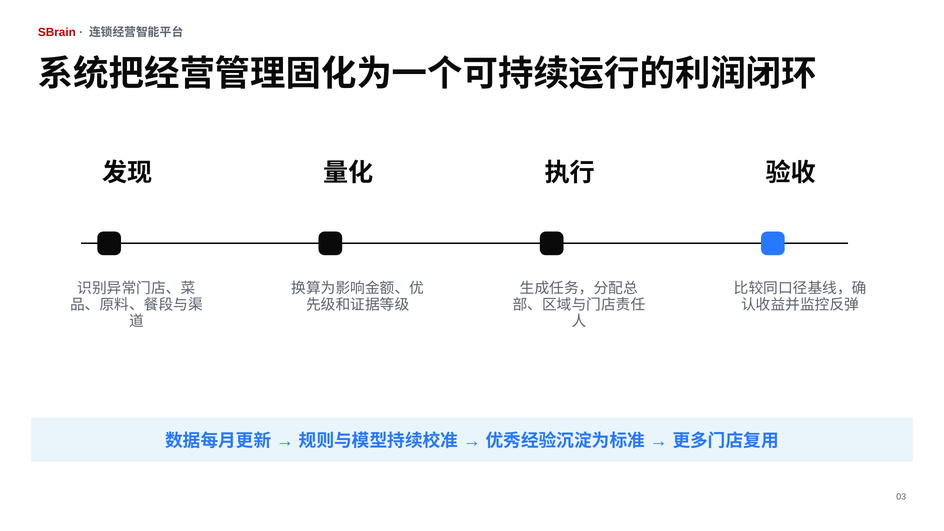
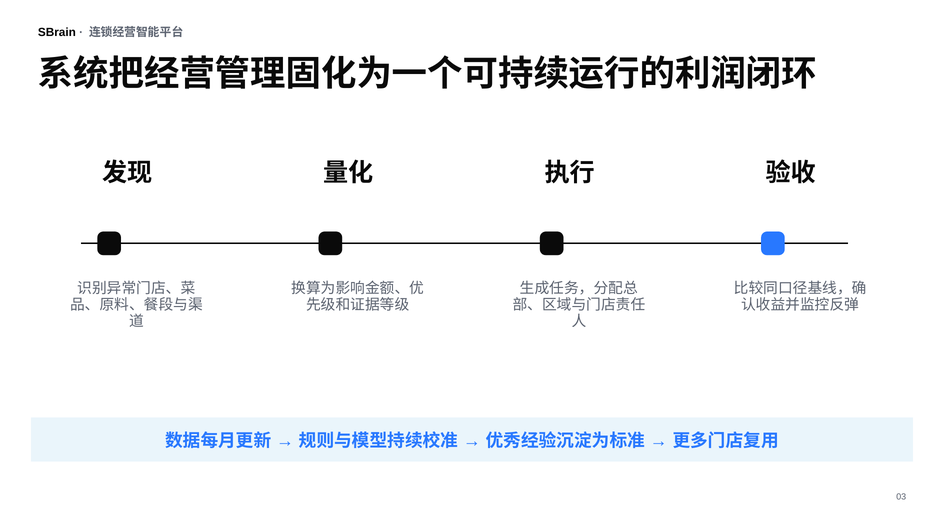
SBrain colour: red -> black (57, 32)
